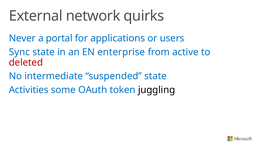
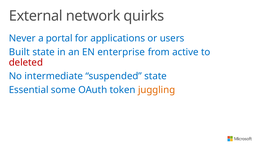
Sync: Sync -> Built (19, 52)
Activities: Activities -> Essential (29, 89)
juggling colour: black -> orange (157, 89)
